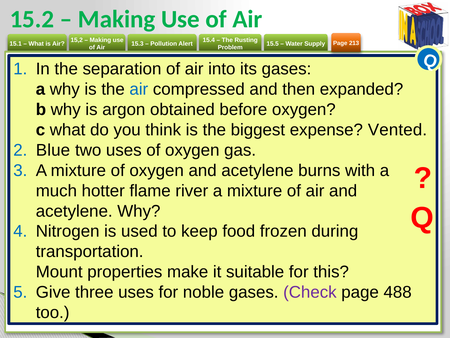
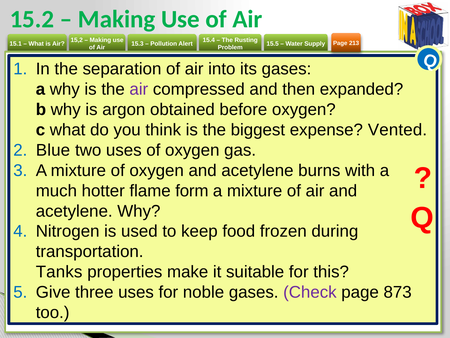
air colour: blue -> purple (139, 89)
river: river -> form (192, 191)
Mount: Mount -> Tanks (59, 272)
488: 488 -> 873 (398, 292)
